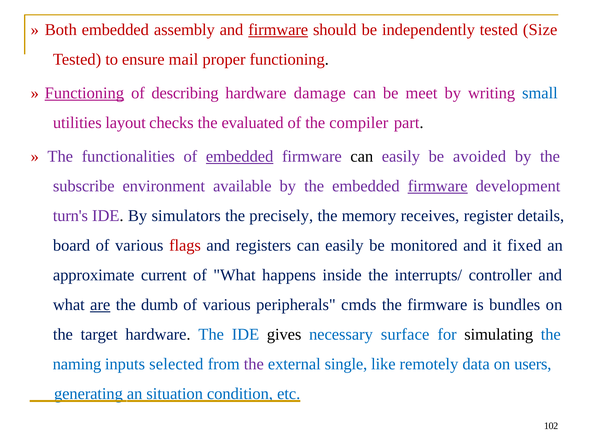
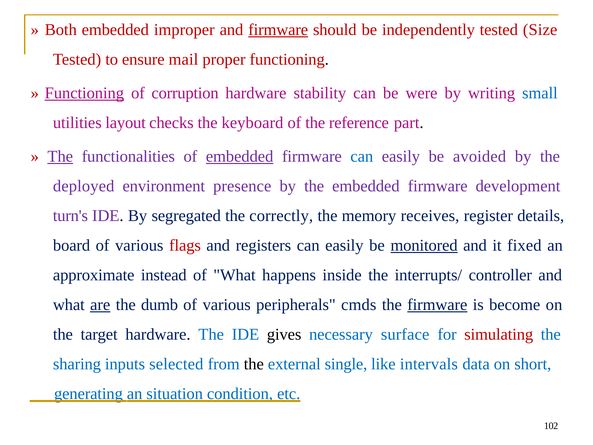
assembly: assembly -> improper (184, 30)
describing: describing -> corruption (185, 93)
damage: damage -> stability (320, 93)
meet: meet -> were (422, 93)
evaluated: evaluated -> keyboard (252, 123)
compiler: compiler -> reference (359, 123)
The underline: none -> present (60, 156)
can colour: black -> blue (362, 156)
subscribe: subscribe -> deployed (84, 186)
available: available -> presence (242, 186)
firmware underline: present -> none (438, 186)
simulators: simulators -> segregated (186, 216)
precisely: precisely -> correctly (281, 216)
monitored underline: none -> present (424, 245)
current: current -> instead (164, 275)
firmware underline: none -> present (437, 305)
bundles: bundles -> become (515, 305)
simulating colour: black -> red (499, 334)
naming: naming -> sharing (77, 364)
the colour: purple -> black (254, 364)
remotely: remotely -> intervals (429, 364)
users: users -> short (533, 364)
